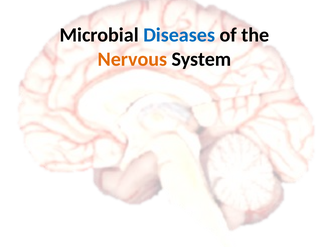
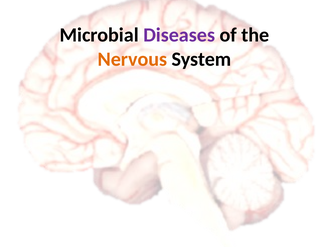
Diseases colour: blue -> purple (179, 35)
